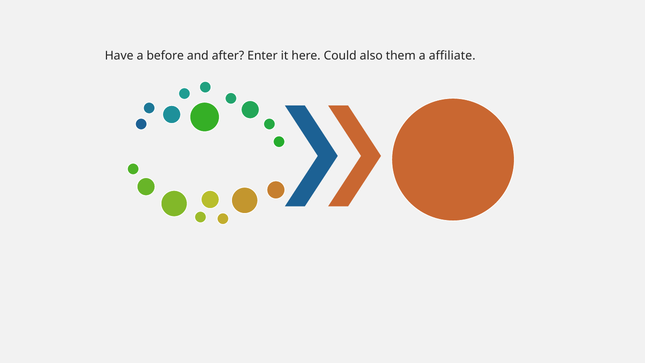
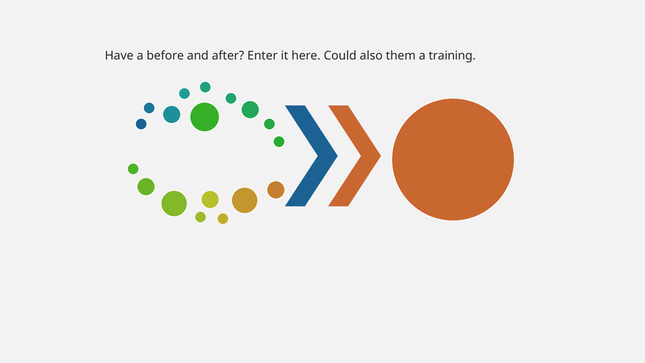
affiliate: affiliate -> training (452, 56)
